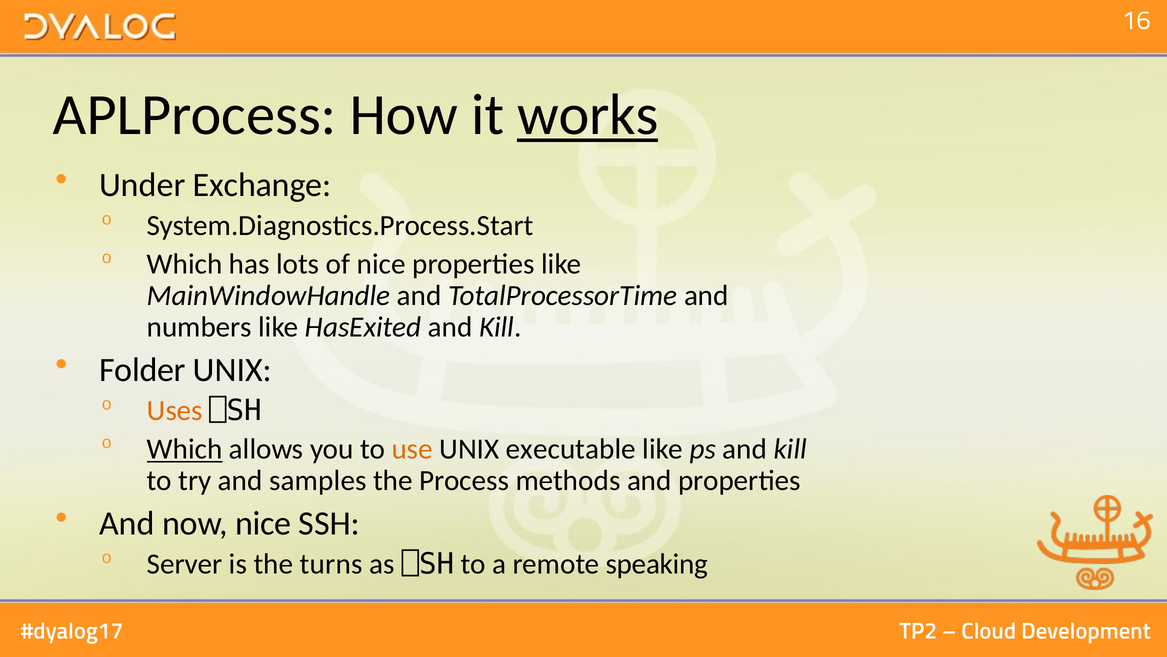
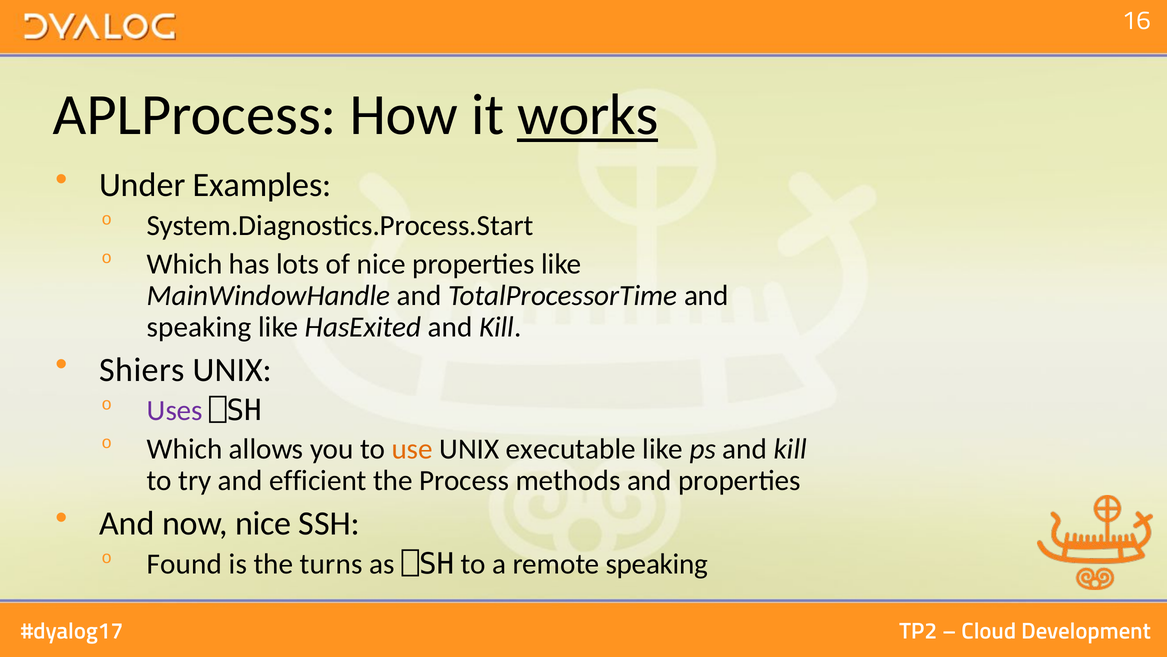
Exchange: Exchange -> Examples (262, 185)
numbers: numbers -> speaking (199, 327)
Folder: Folder -> Shiers (142, 370)
Uses colour: orange -> purple (175, 410)
Which underline: present -> none (185, 449)
samples: samples -> efficient (318, 480)
Server: Server -> Found (185, 564)
